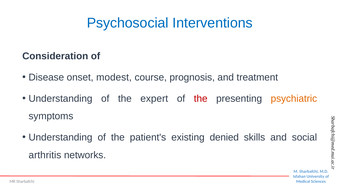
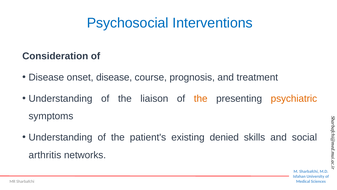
onset modest: modest -> disease (114, 77)
expert: expert -> liaison (154, 98)
the colour: red -> orange (201, 98)
